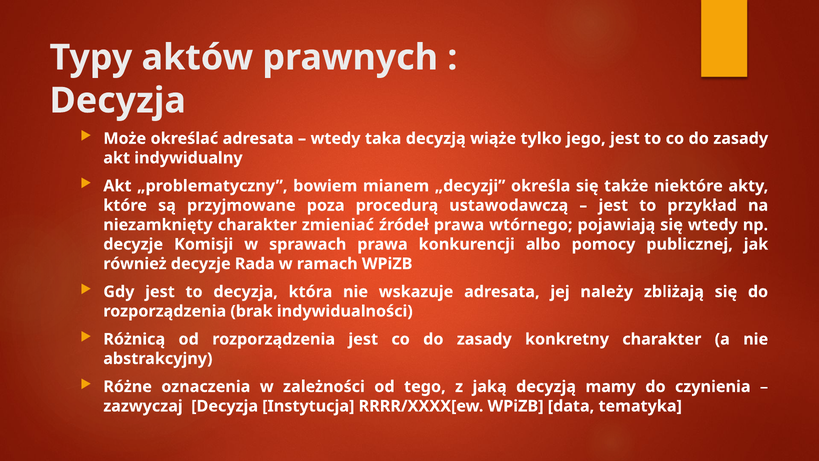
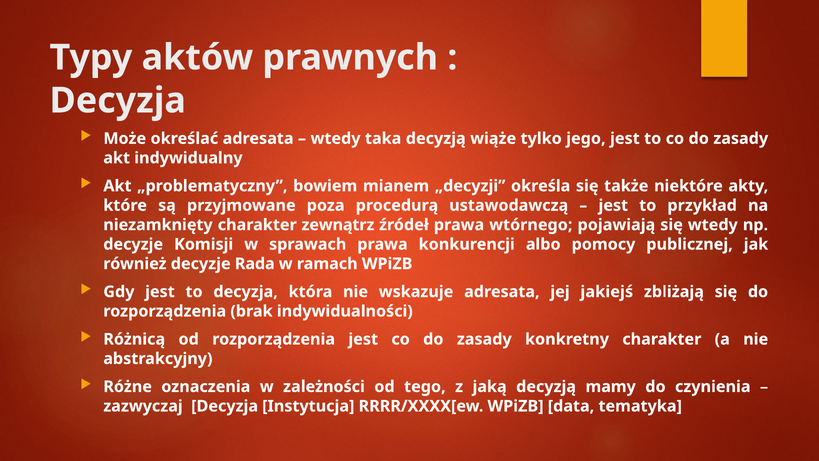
zmieniać: zmieniać -> zewnątrz (338, 225)
należy: należy -> jakiejś (607, 292)
